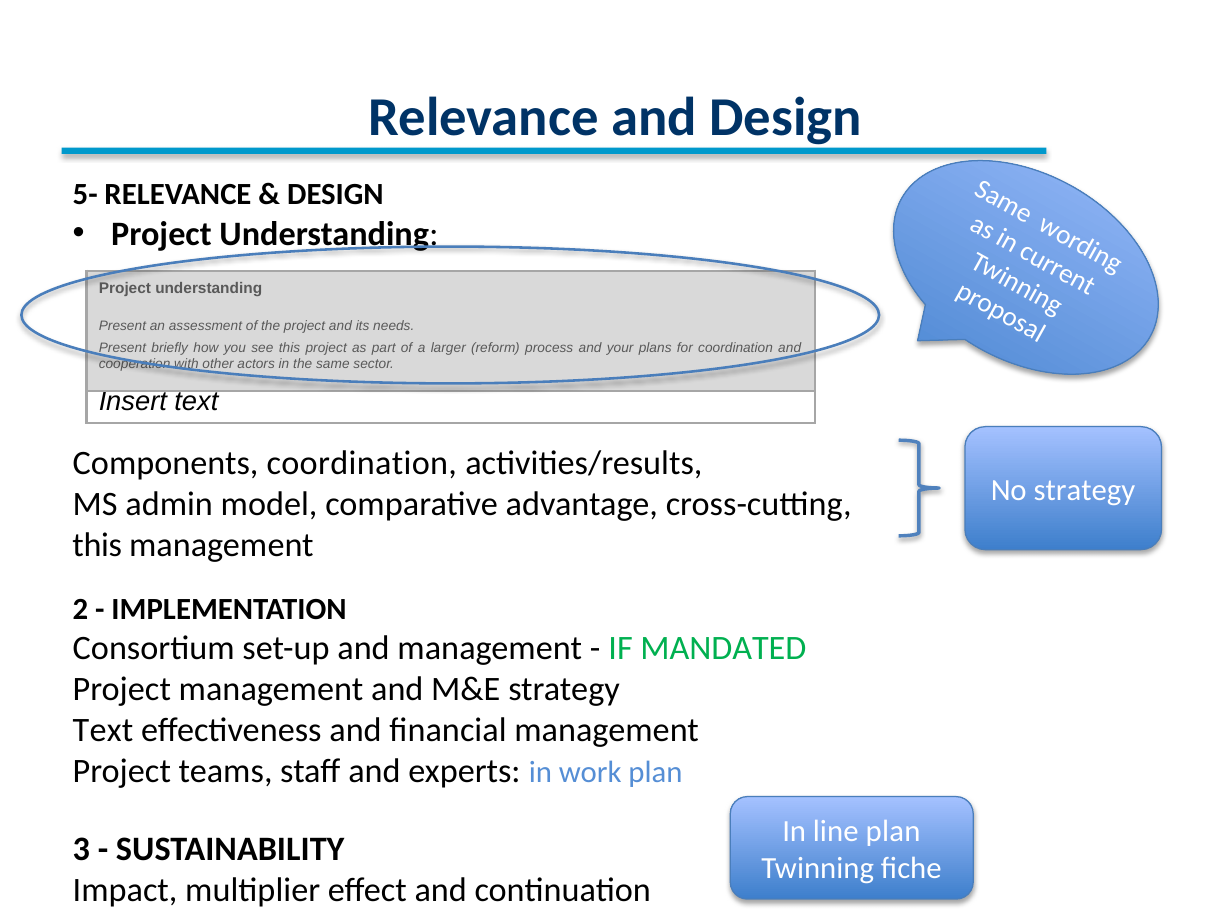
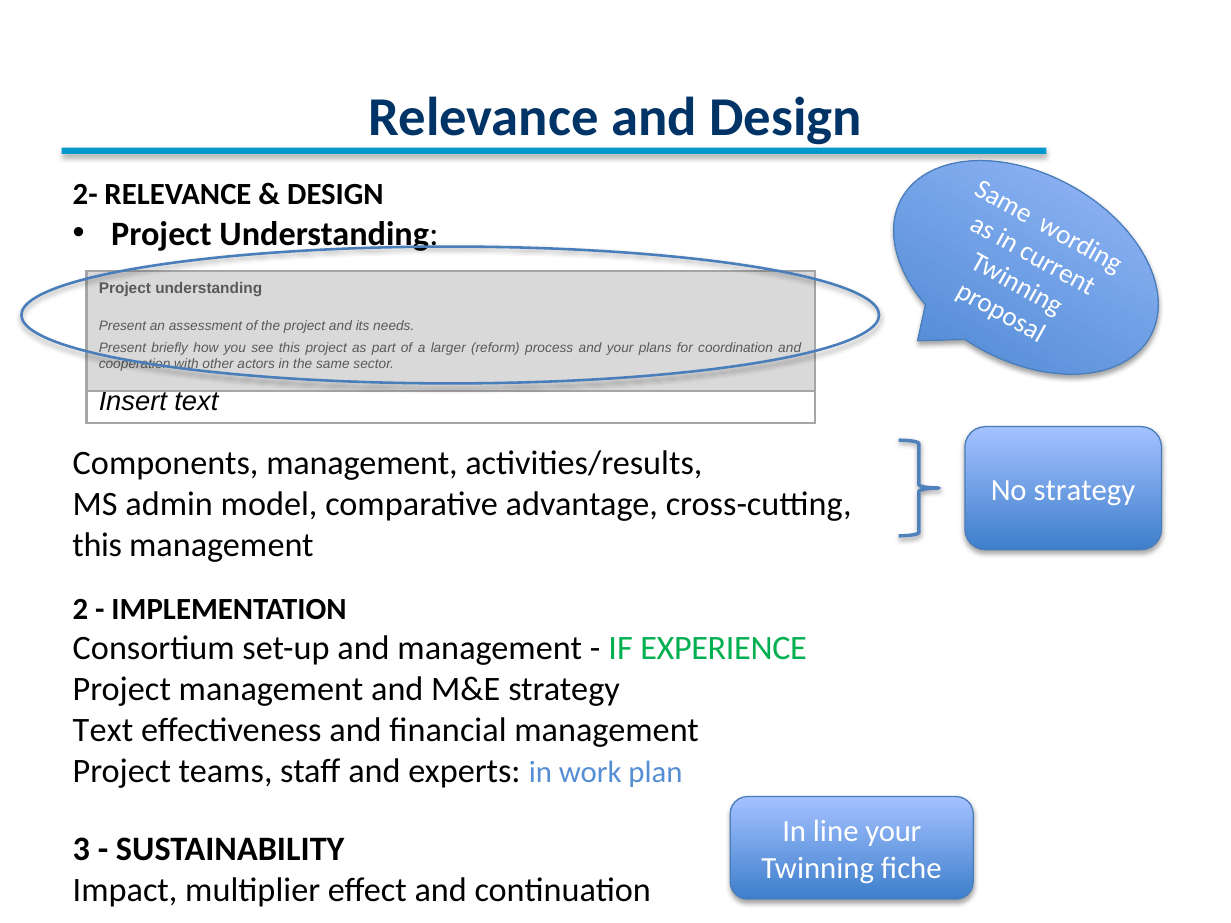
5-: 5- -> 2- (85, 195)
Components coordination: coordination -> management (362, 464)
MANDATED: MANDATED -> EXPERIENCE (724, 648)
line plan: plan -> your (893, 832)
